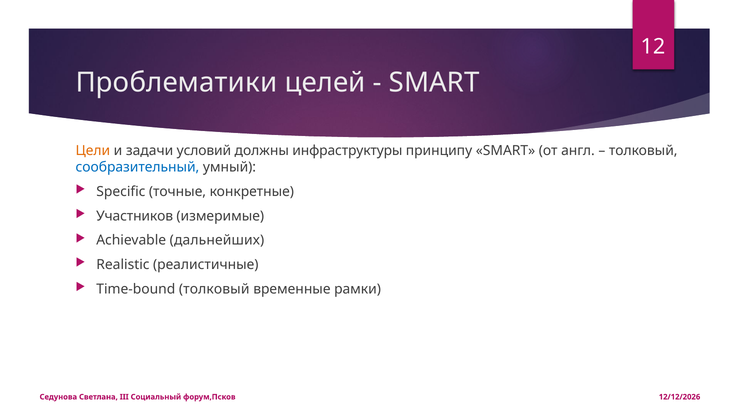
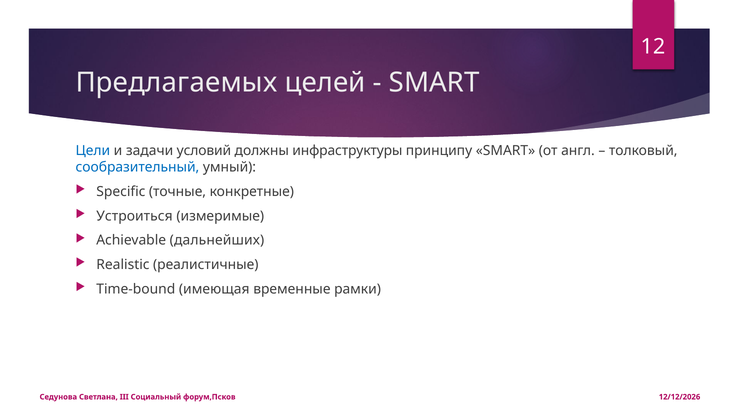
Проблематики: Проблематики -> Предлагаемых (176, 82)
Цели colour: orange -> blue (93, 151)
Участников: Участников -> Устроиться (135, 216)
Time-bound толковый: толковый -> имеющая (214, 289)
